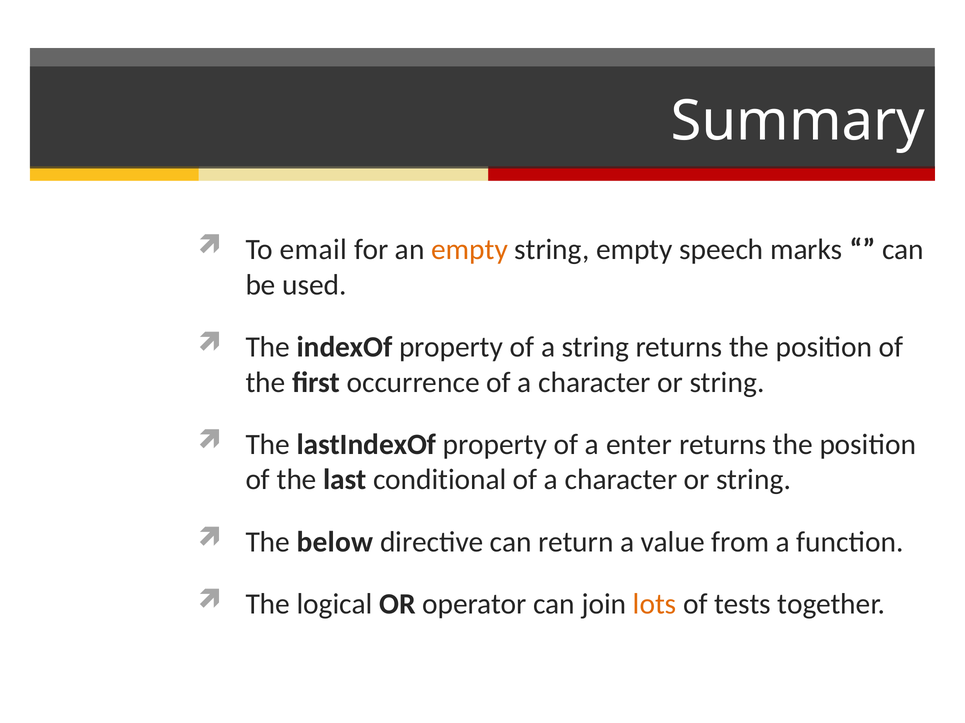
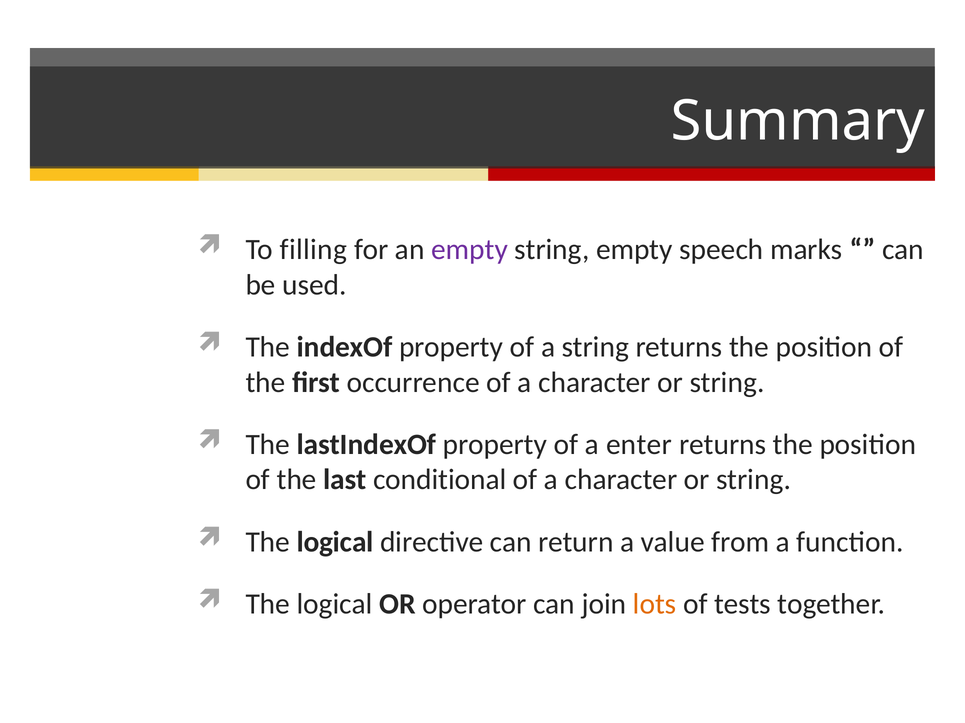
email: email -> filling (313, 250)
empty colour: orange -> purple (470, 250)
below: below -> logical (335, 542)
